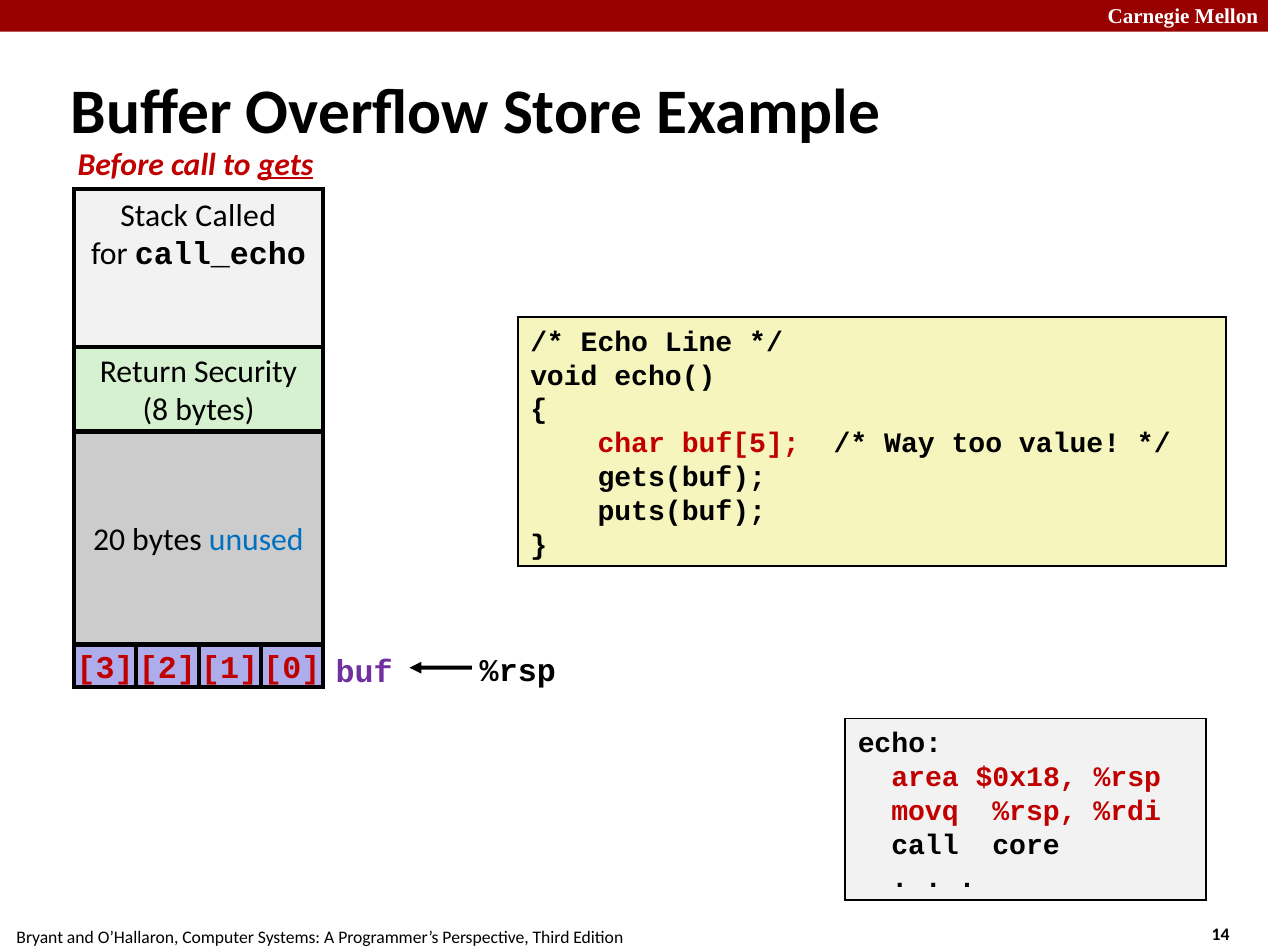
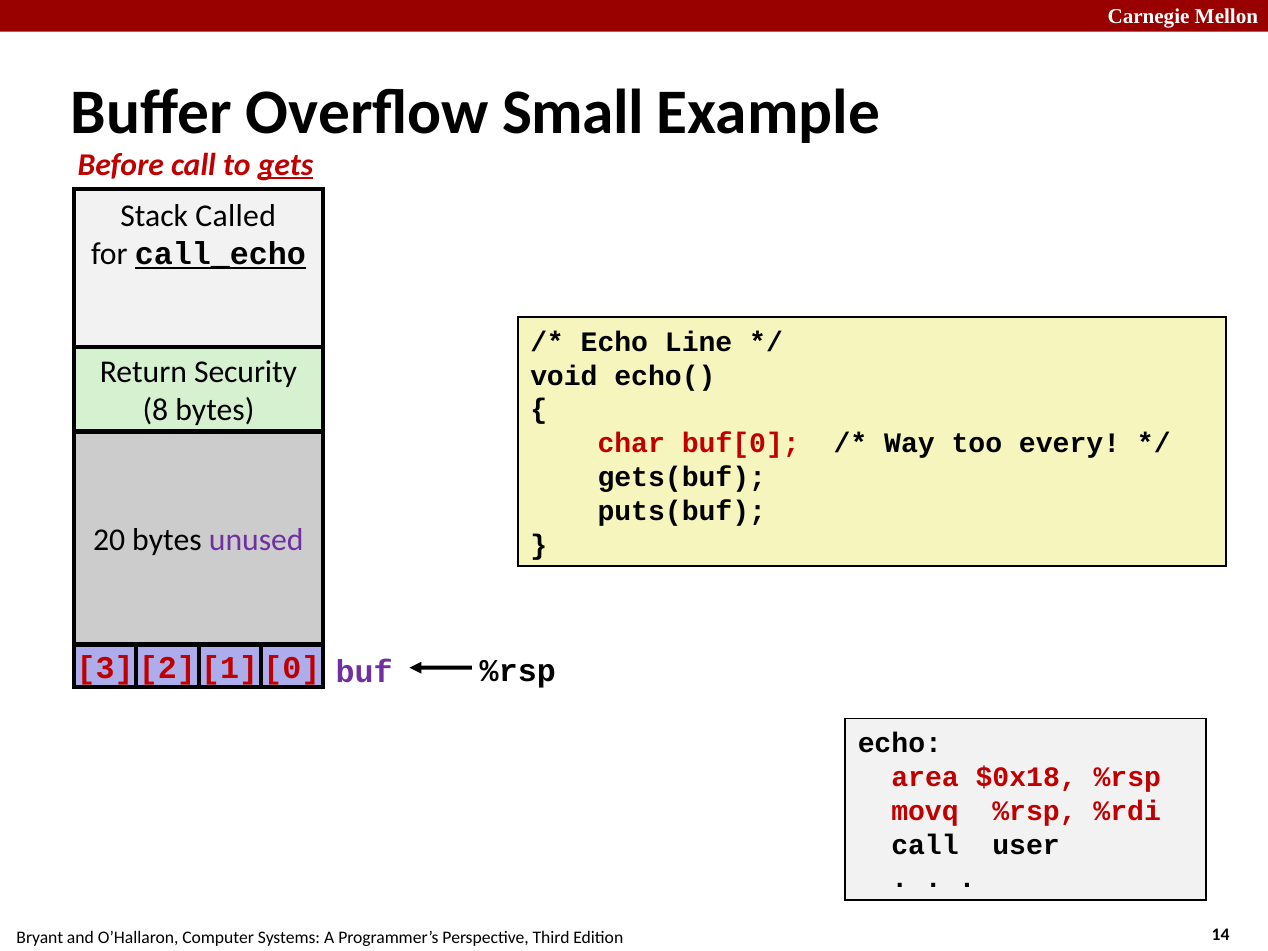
Store: Store -> Small (573, 113)
call_echo underline: none -> present (220, 254)
buf[5: buf[5 -> buf[0 (741, 443)
value: value -> every (1070, 443)
unused colour: blue -> purple (256, 540)
core: core -> user (1026, 845)
